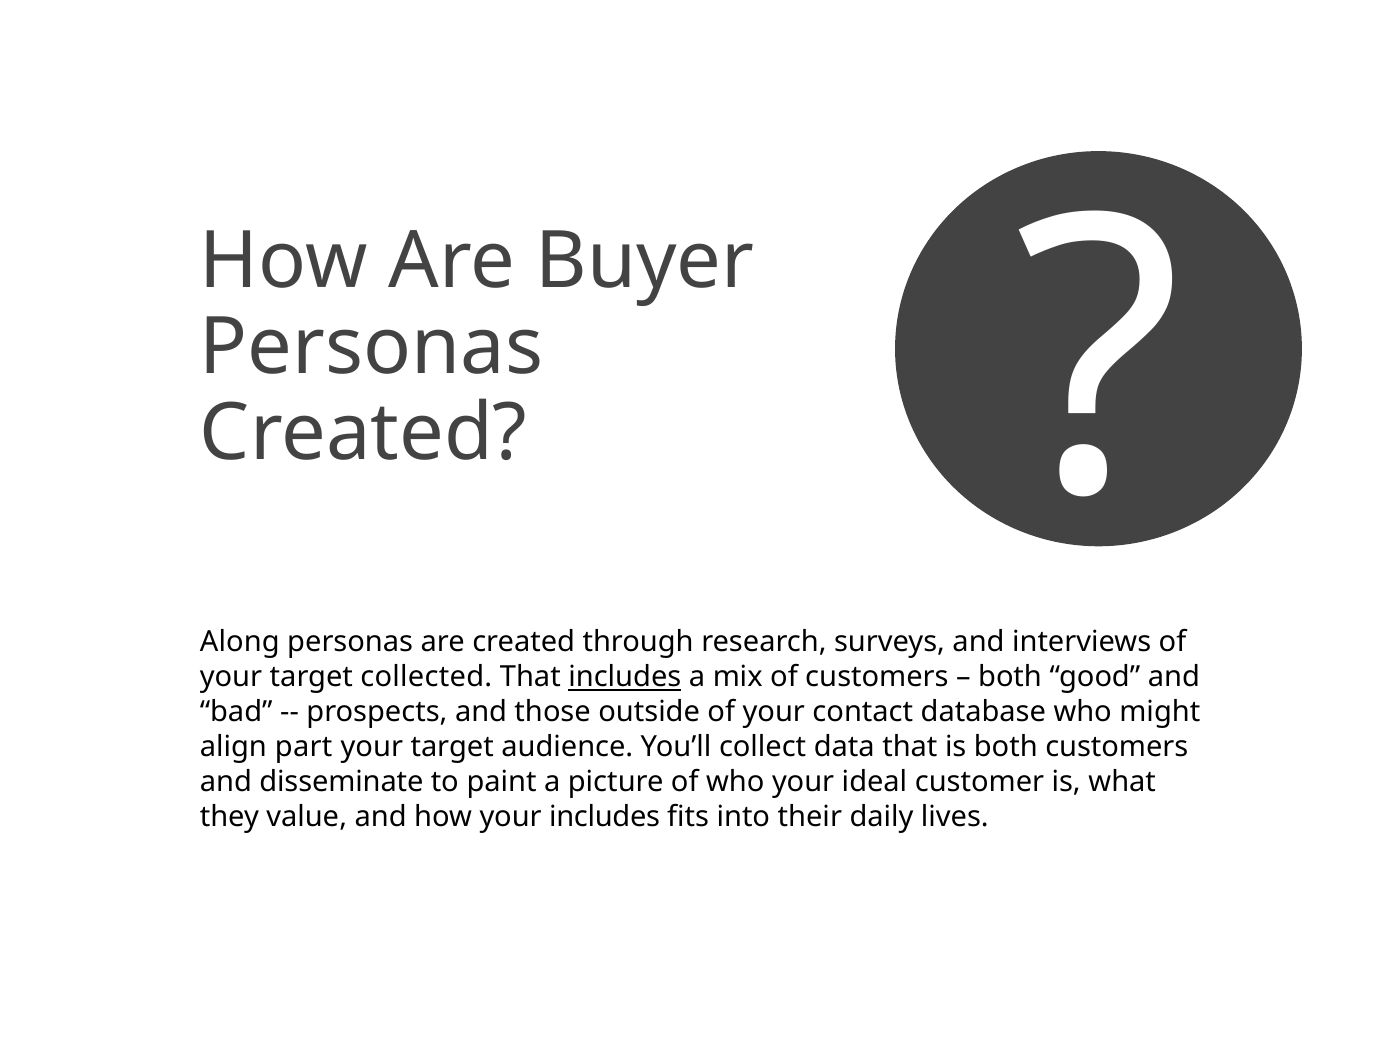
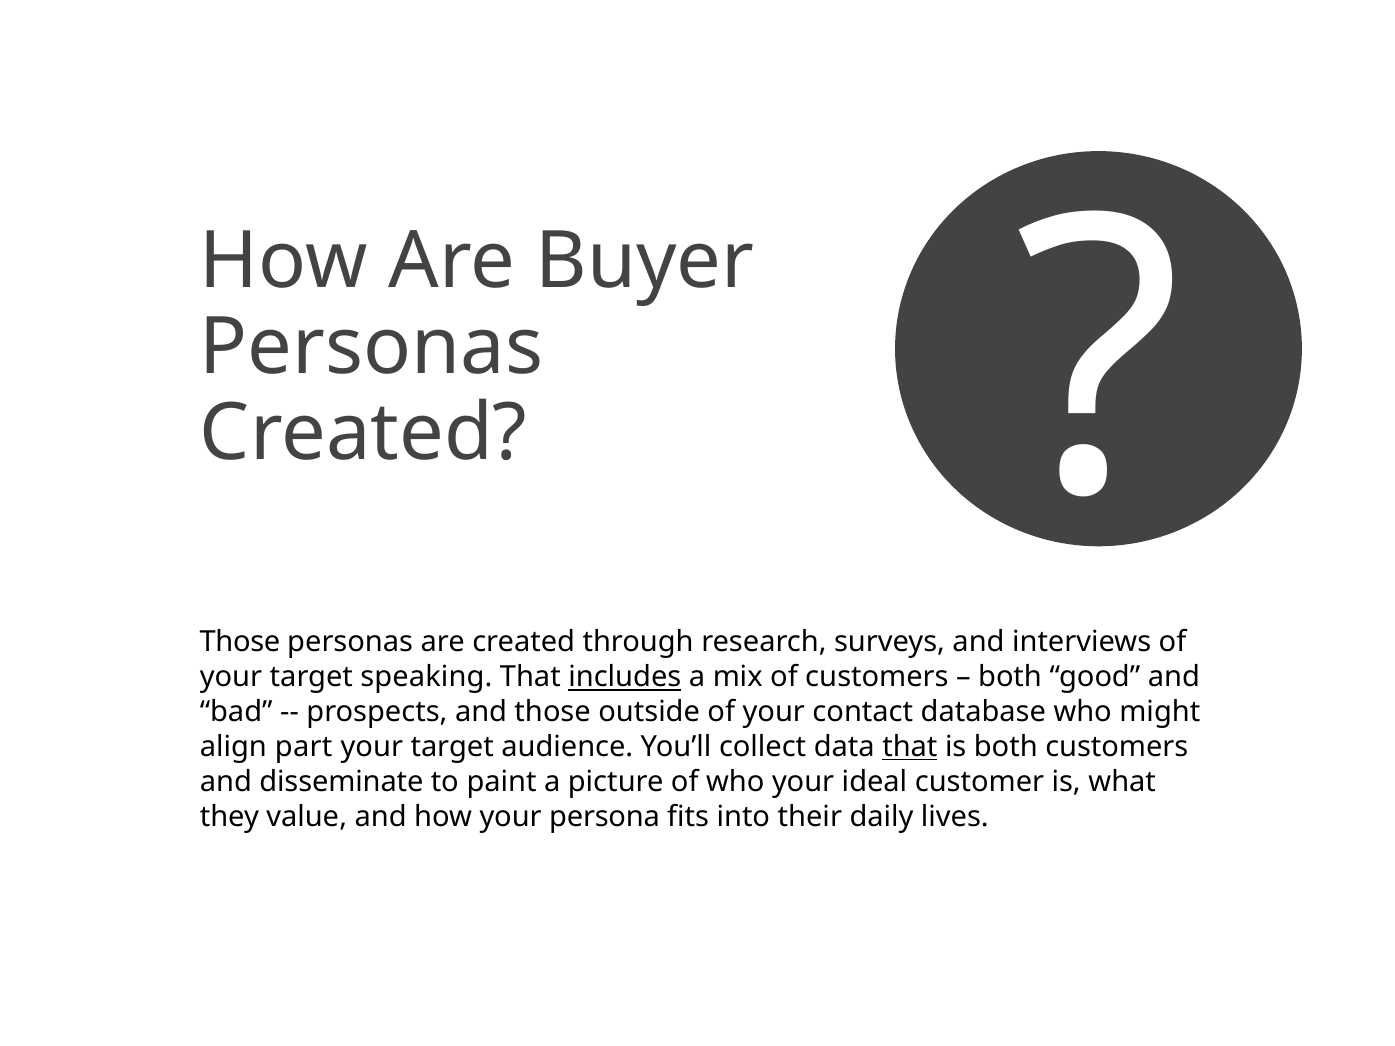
Along: Along -> Those (240, 643)
collected: collected -> speaking (426, 677)
that underline: none -> present (910, 747)
your includes: includes -> persona (605, 817)
